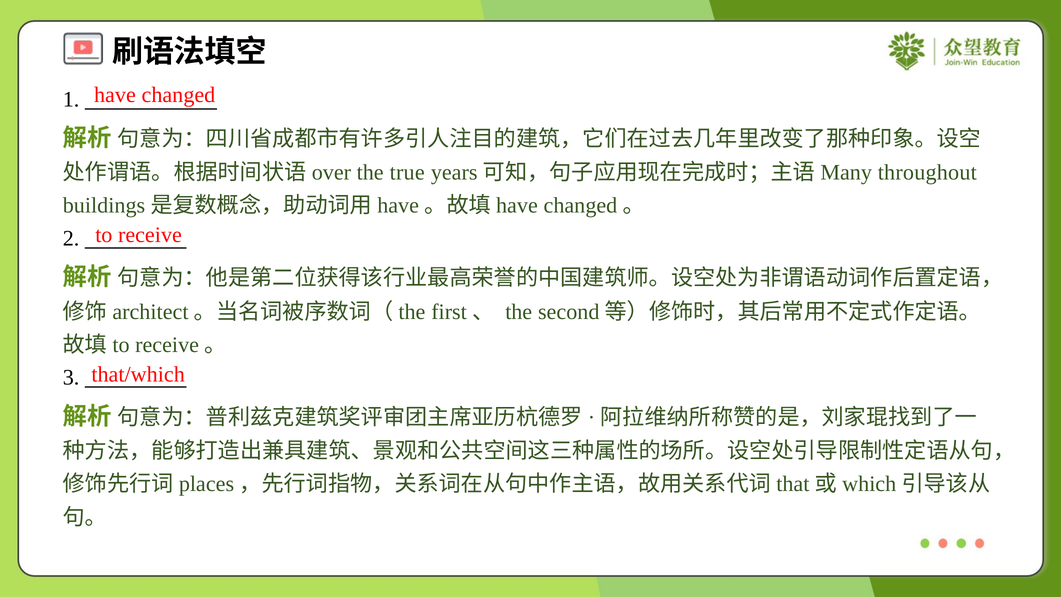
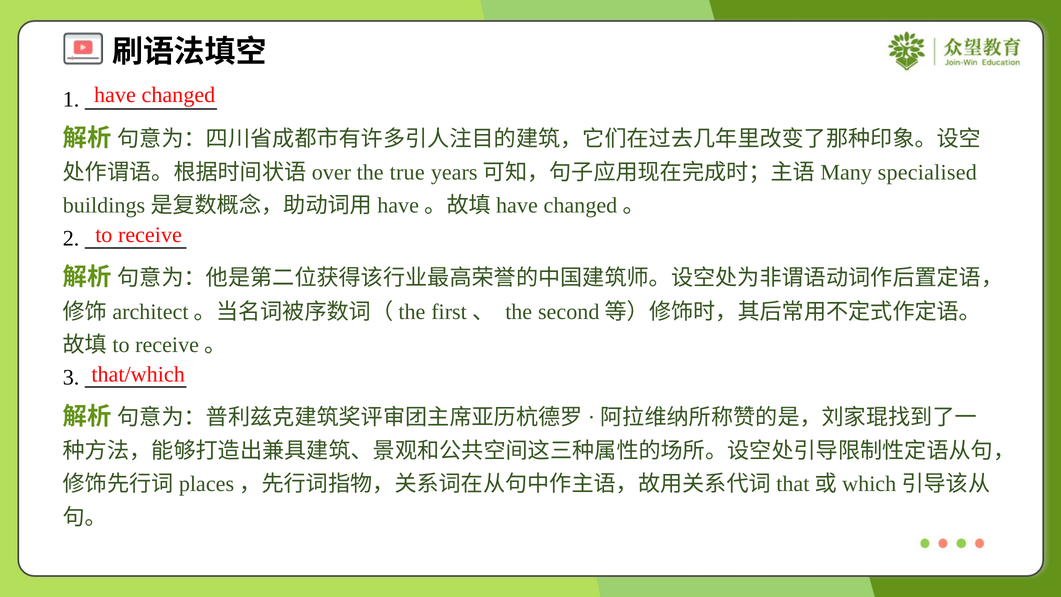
throughout: throughout -> specialised (927, 172)
